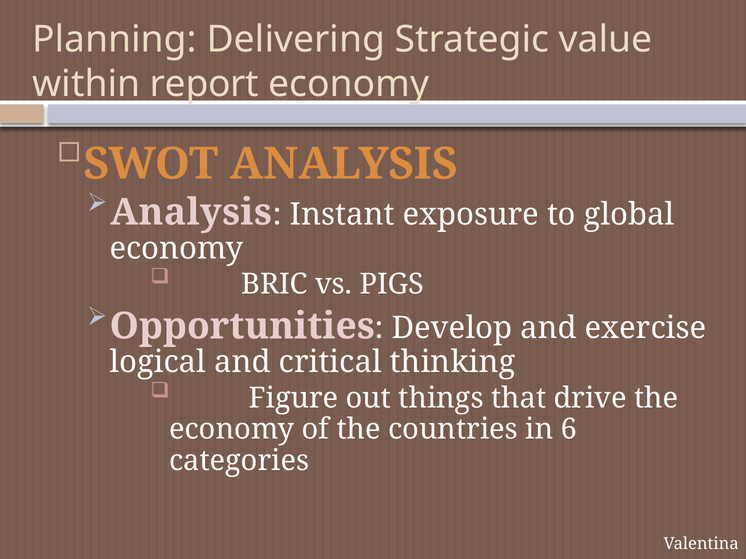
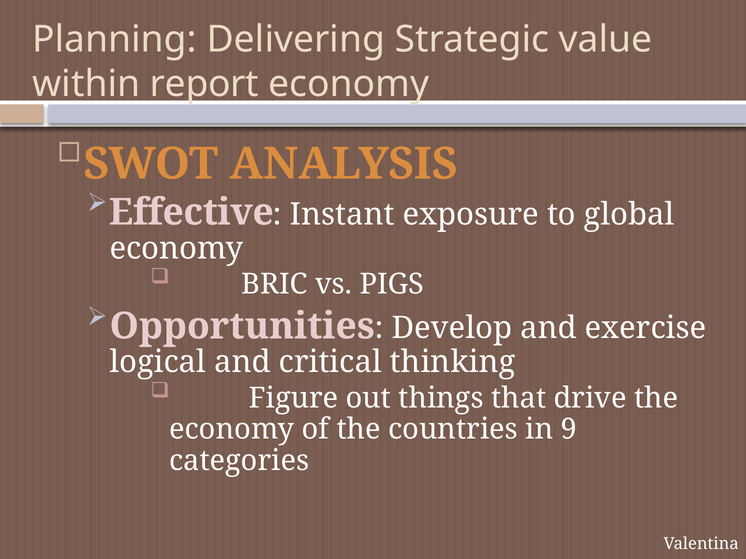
Analysis: Analysis -> Effective (191, 212)
6: 6 -> 9 (569, 430)
